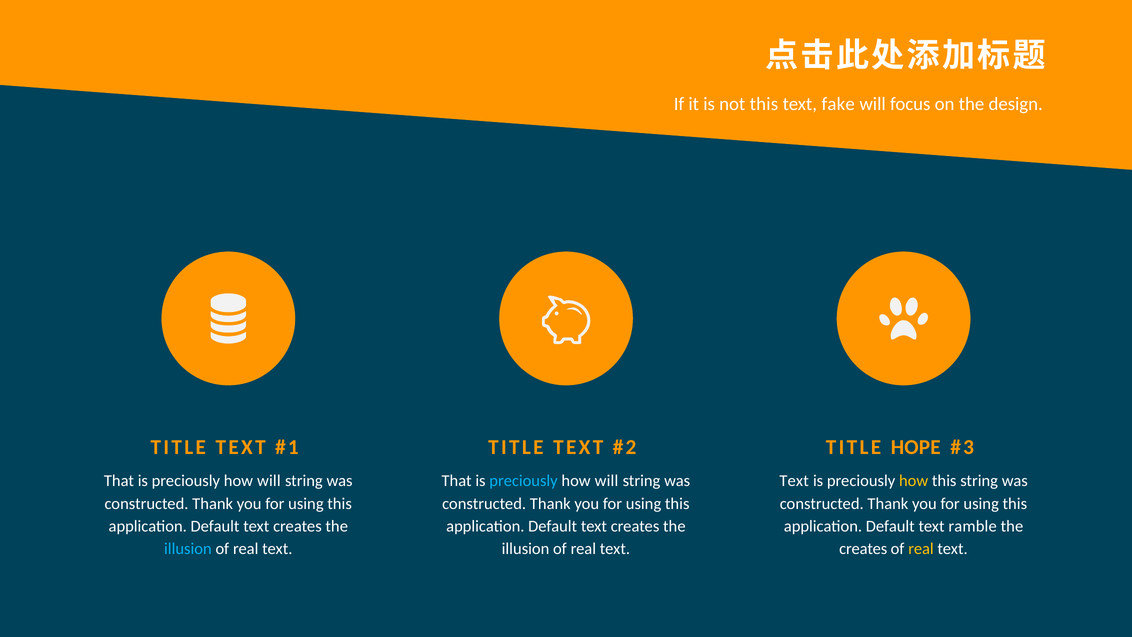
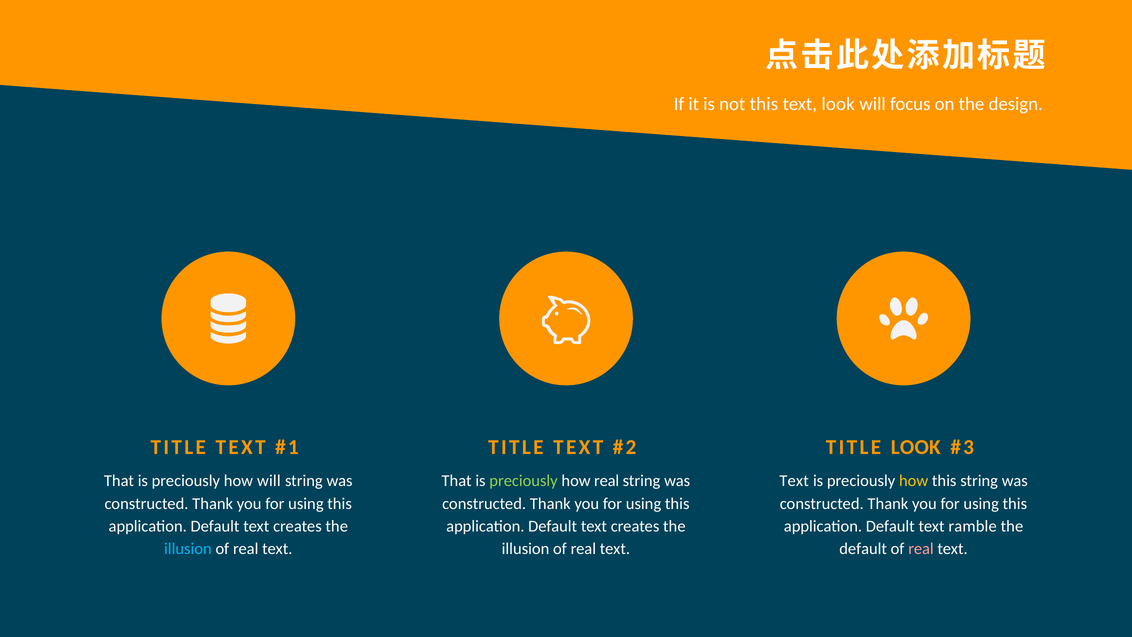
text fake: fake -> look (838, 104)
TITLE HOPE: HOPE -> LOOK (916, 447)
preciously colour: light blue -> light green (524, 481)
will: will -> real (607, 481)
creates: creates -> default (863, 549)
real colour: yellow -> pink (921, 549)
